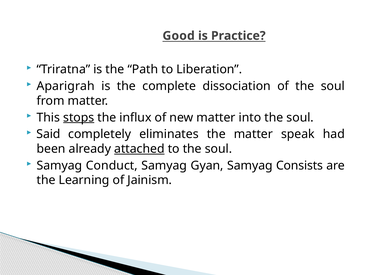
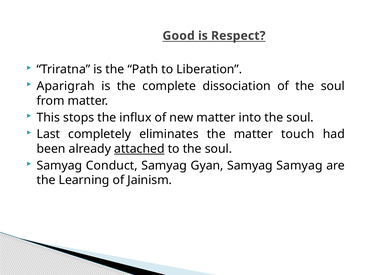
Practice: Practice -> Respect (238, 36)
stops underline: present -> none (79, 118)
Said: Said -> Last (48, 134)
speak: speak -> touch (298, 134)
Samyag Consists: Consists -> Samyag (299, 166)
